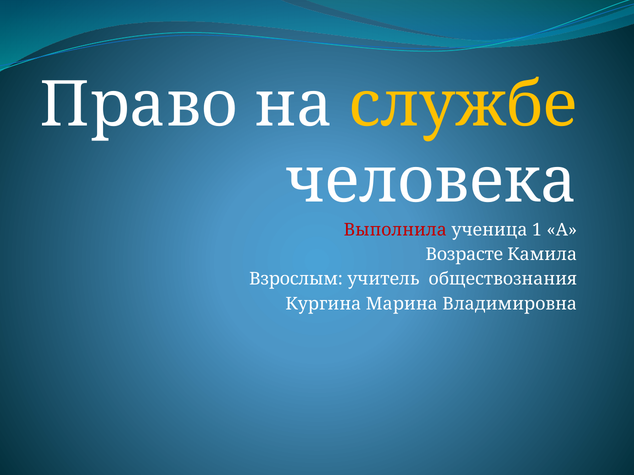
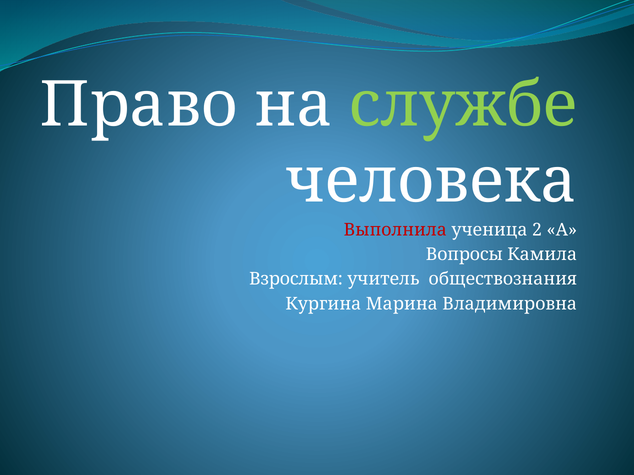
службе colour: yellow -> light green (463, 105)
1: 1 -> 2 (537, 230)
Возрасте: Возрасте -> Вопросы (464, 255)
